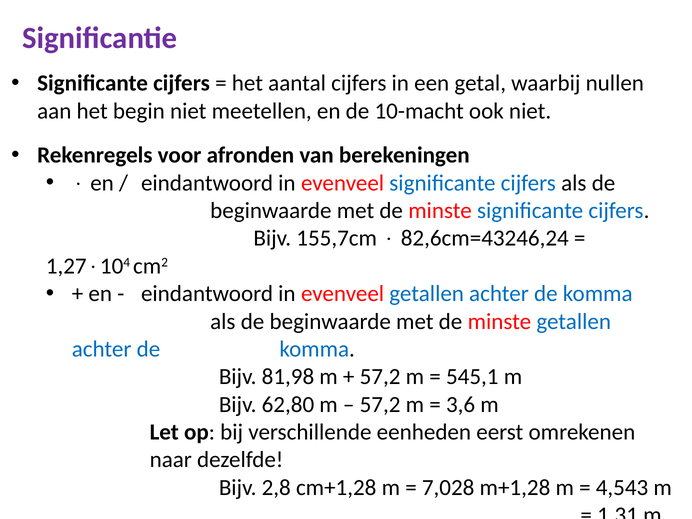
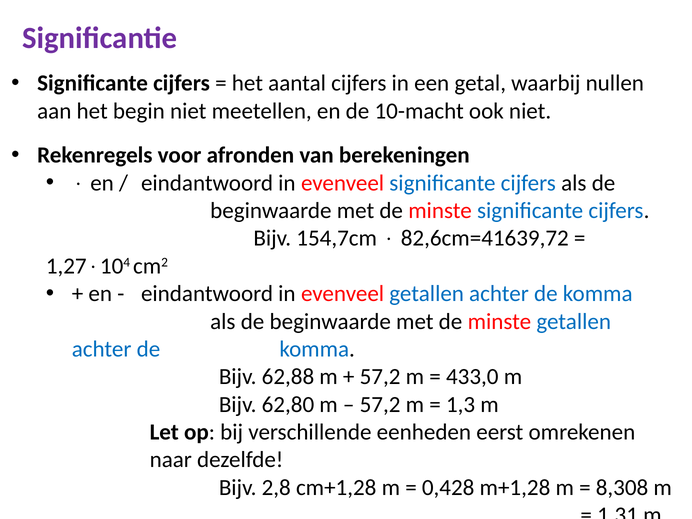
155,7cm: 155,7cm -> 154,7cm (337, 238)
82,6cm=43246,24: 82,6cm=43246,24 -> 82,6cm=41639,72 (485, 238)
81,98: 81,98 -> 62,88 (288, 377)
545,1: 545,1 -> 433,0 (472, 377)
3,6: 3,6 -> 1,3 (461, 404)
7,028: 7,028 -> 0,428 (448, 487)
4,543: 4,543 -> 8,308 (622, 487)
